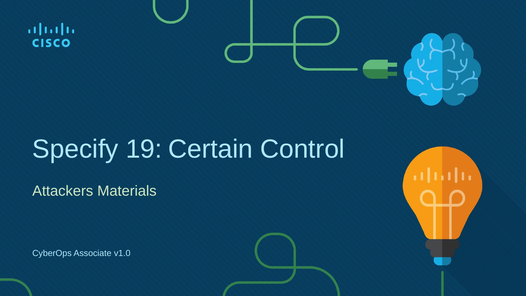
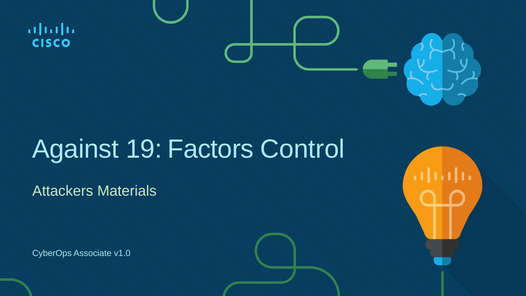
Specify: Specify -> Against (75, 149)
Certain: Certain -> Factors (211, 149)
